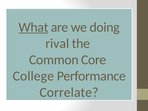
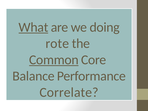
rival: rival -> rote (57, 43)
Common underline: none -> present (54, 60)
College: College -> Balance (33, 76)
